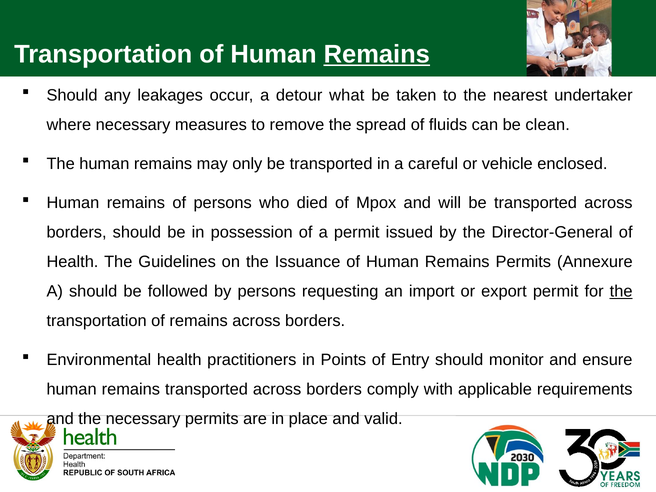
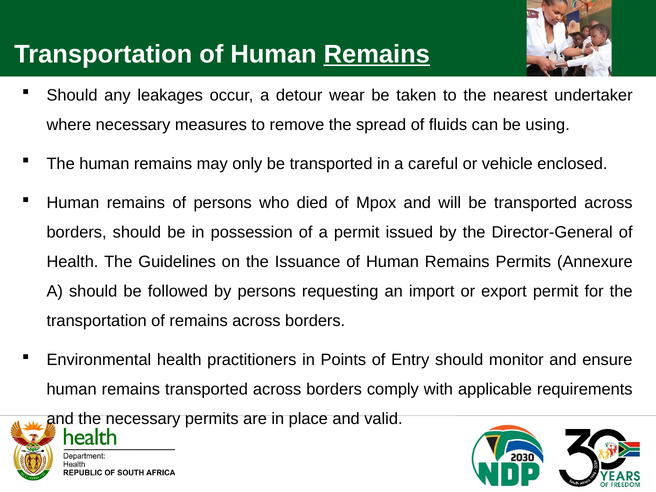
what: what -> wear (347, 95)
clean: clean -> using (548, 125)
the underline: present -> none (621, 291)
